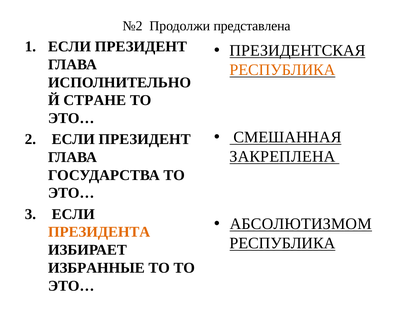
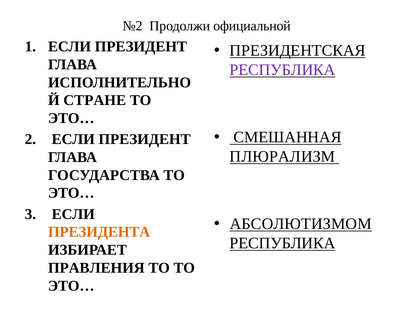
представлена: представлена -> официальной (252, 26)
РЕСПУБЛИКА colour: orange -> purple (283, 70)
ЗАКРЕПЛЕНА: ЗАКРЕПЛЕНА -> ПЛЮРАЛИЗМ (282, 156)
ИЗБРАННЫЕ: ИЗБРАННЫЕ -> ПРАВЛЕНИЯ (96, 268)
